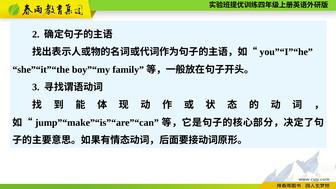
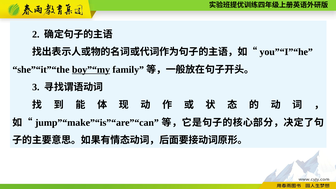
boy”“my underline: none -> present (91, 70)
